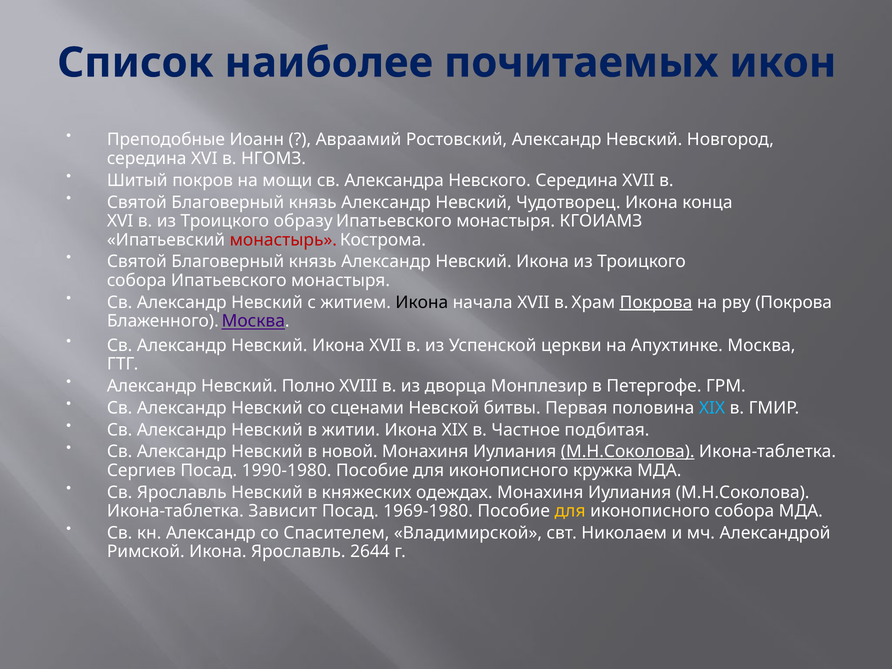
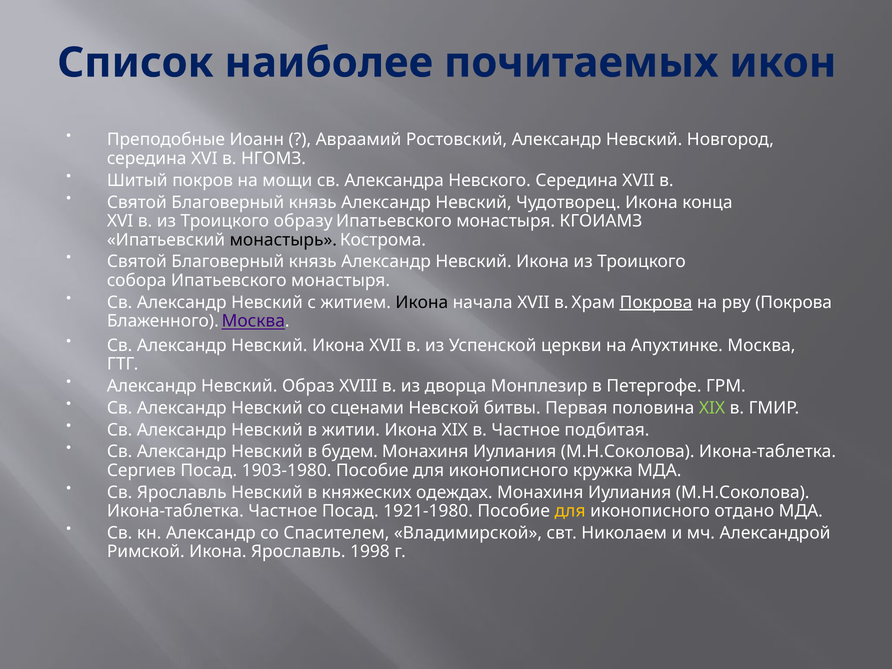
монастырь colour: red -> black (283, 240)
Полно: Полно -> Образ (308, 386)
XIX colour: light blue -> light green (712, 408)
новой: новой -> будем (350, 452)
М.Н.Соколова underline: present -> none (628, 452)
1990-1980: 1990-1980 -> 1903-1980 (287, 470)
Икона-таблетка Зависит: Зависит -> Частное (283, 511)
1969-1980: 1969-1980 -> 1921-1980 (428, 511)
иконописного собора: собора -> отдано (744, 511)
2644: 2644 -> 1998 (370, 552)
